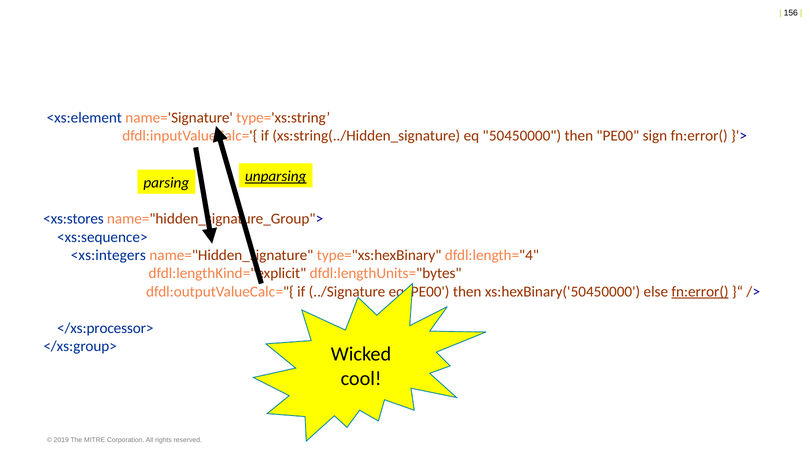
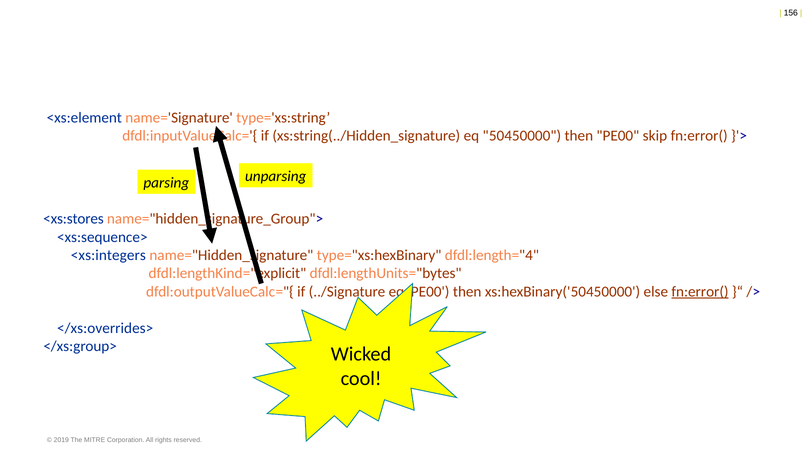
sign: sign -> skip (655, 136)
unparsing underline: present -> none (276, 177)
</xs:processor>: </xs:processor> -> </xs:overrides> (105, 328)
